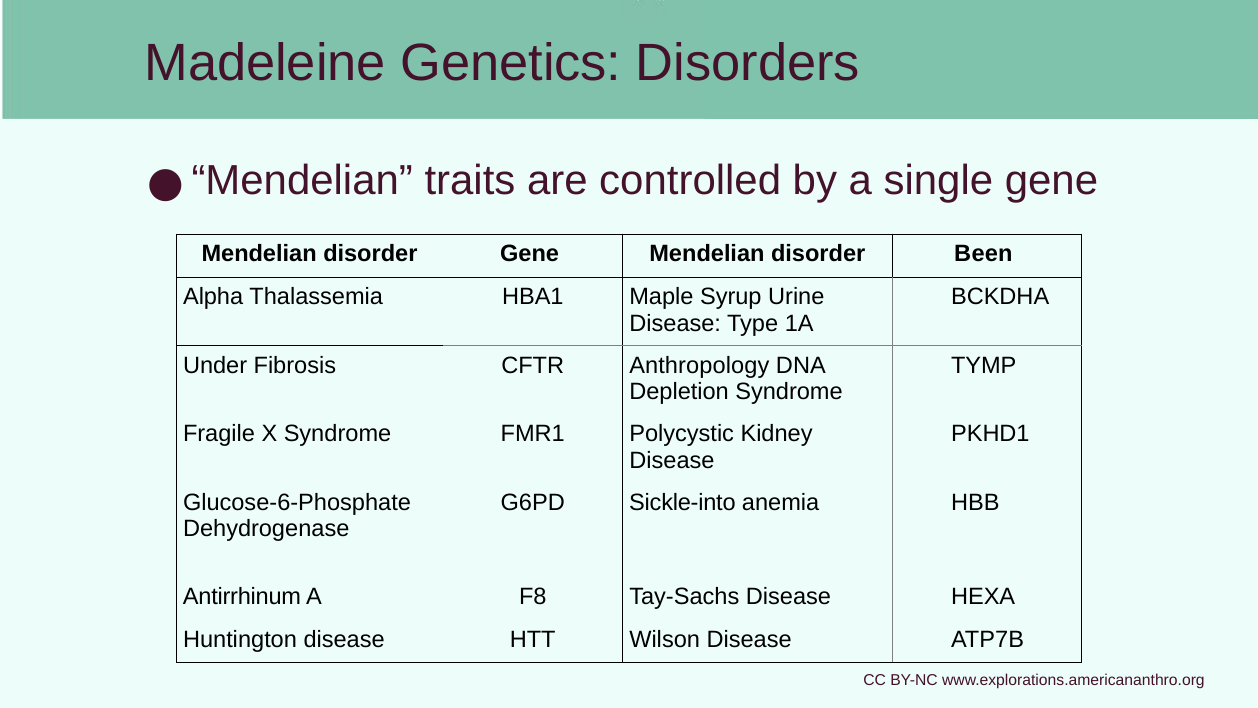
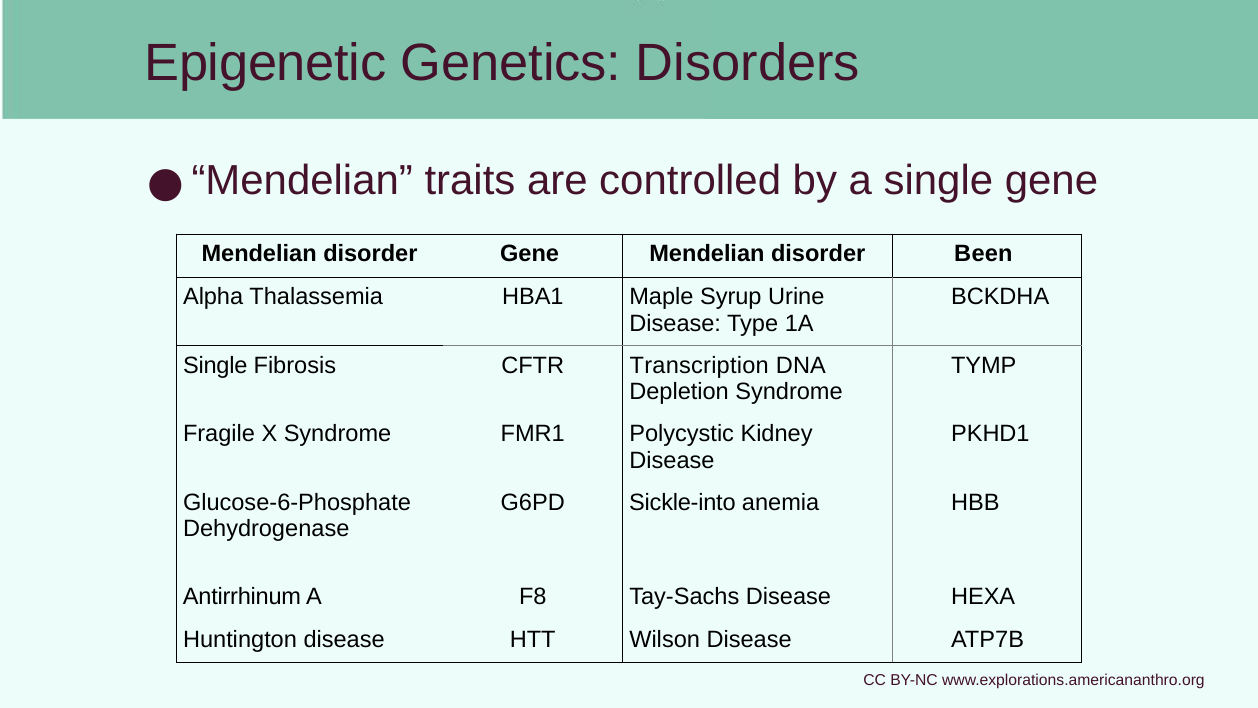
Madeleine: Madeleine -> Epigenetic (265, 63)
Under: Under -> Single (215, 365)
Anthropology: Anthropology -> Transcription (699, 365)
